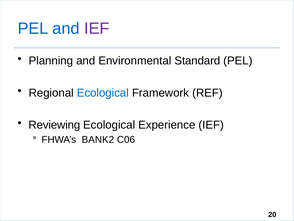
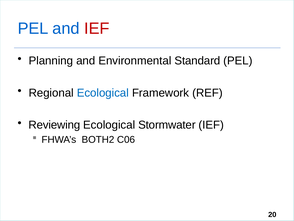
IEF colour: purple -> red (97, 28)
Experience: Experience -> Stormwater (167, 125)
BANK2: BANK2 -> BOTH2 (98, 139)
